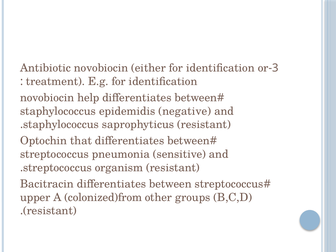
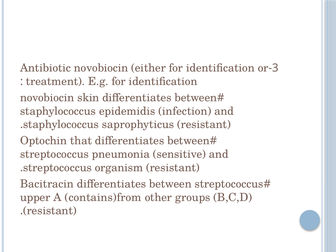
help: help -> skin (88, 98)
negative: negative -> infection (185, 111)
colonized)from: colonized)from -> contains)from (103, 197)
